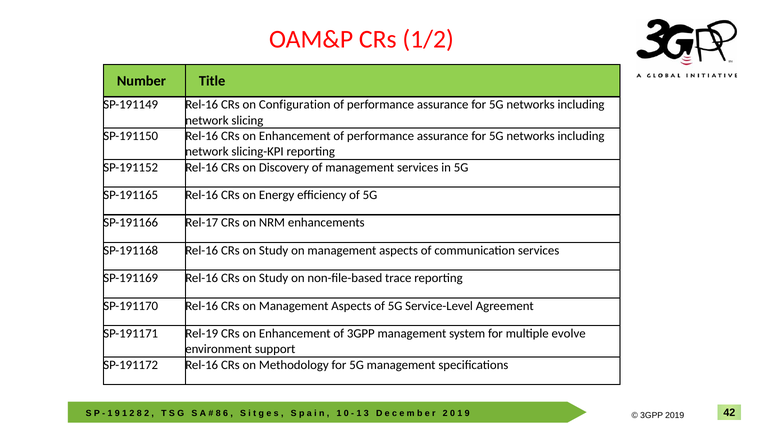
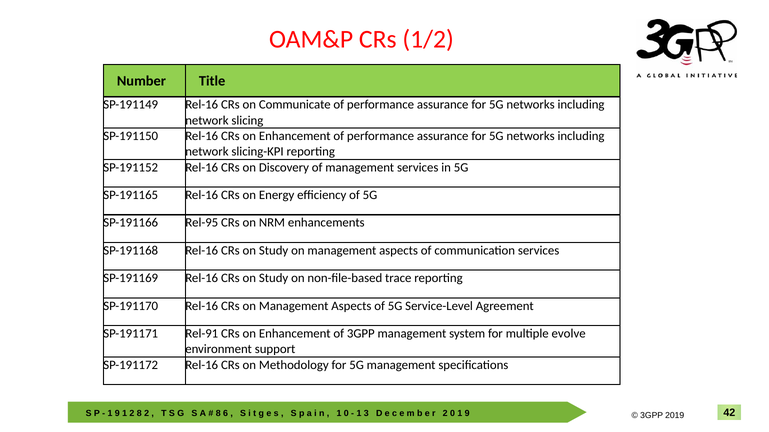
Configuration: Configuration -> Communicate (295, 105)
Rel-17: Rel-17 -> Rel-95 (202, 223)
Rel-19: Rel-19 -> Rel-91 (202, 334)
